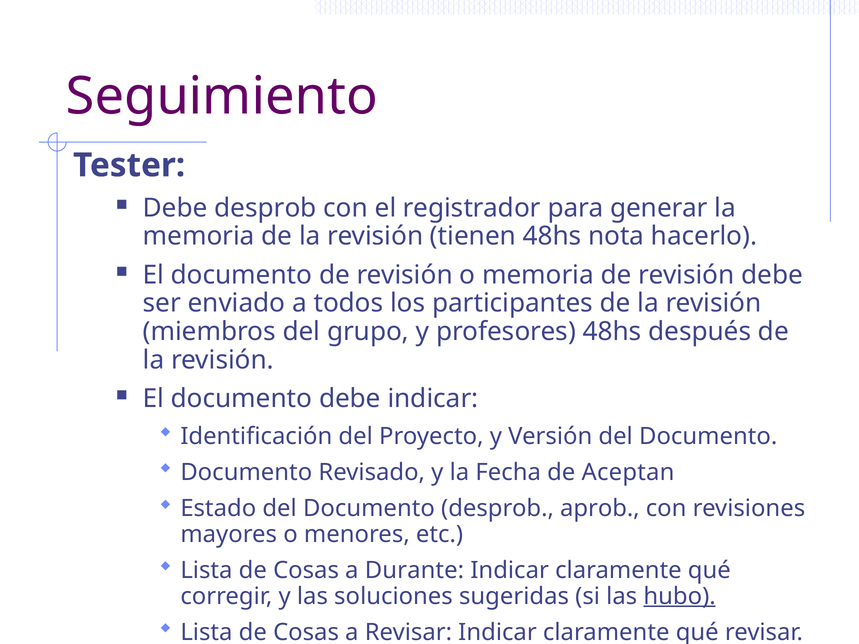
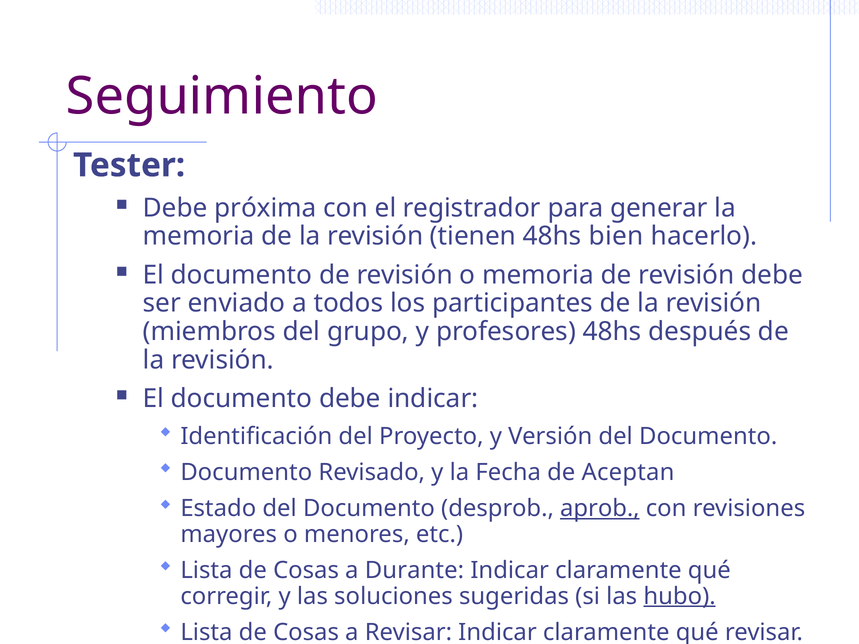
Debe desprob: desprob -> próxima (266, 208)
nota: nota -> bien (616, 236)
aprob underline: none -> present (600, 509)
